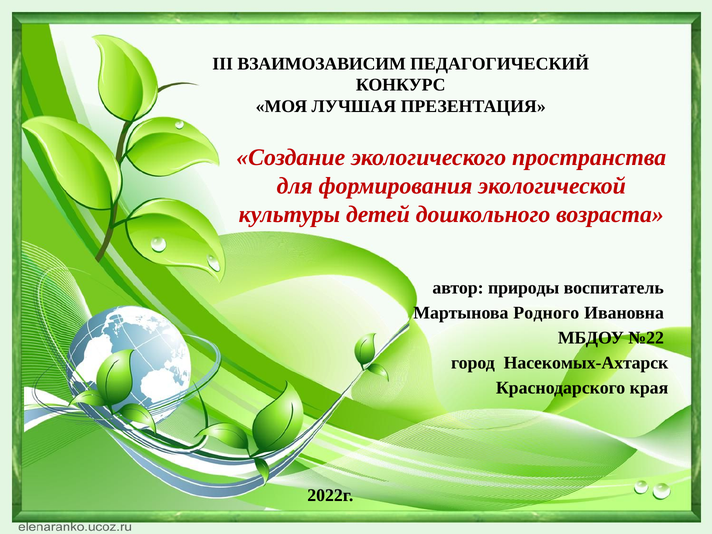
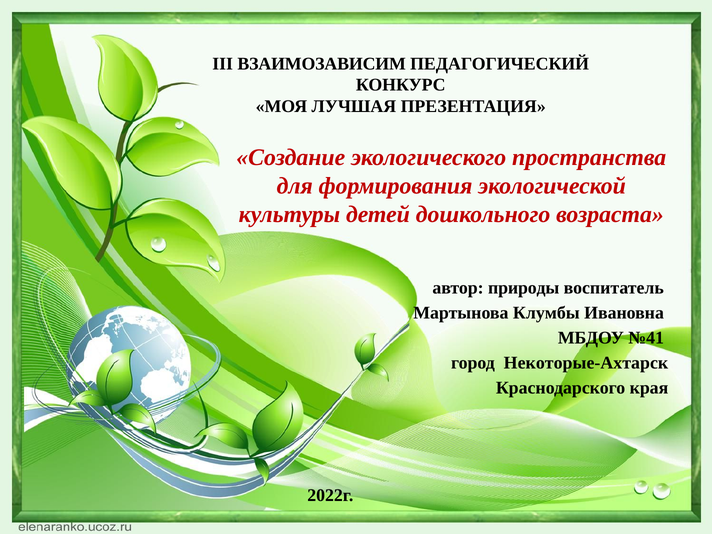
Родного: Родного -> Клумбы (546, 313)
№22: №22 -> №41 (646, 338)
Насекомых-Ахтарск: Насекомых-Ахтарск -> Некоторые-Ахтарск (586, 363)
